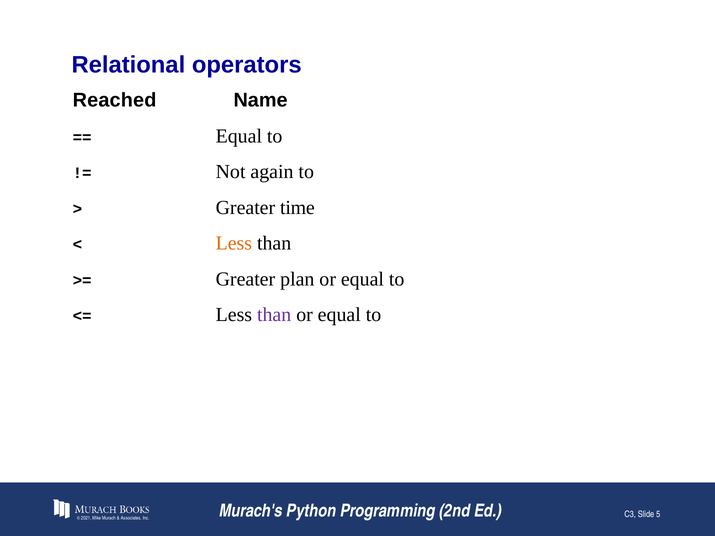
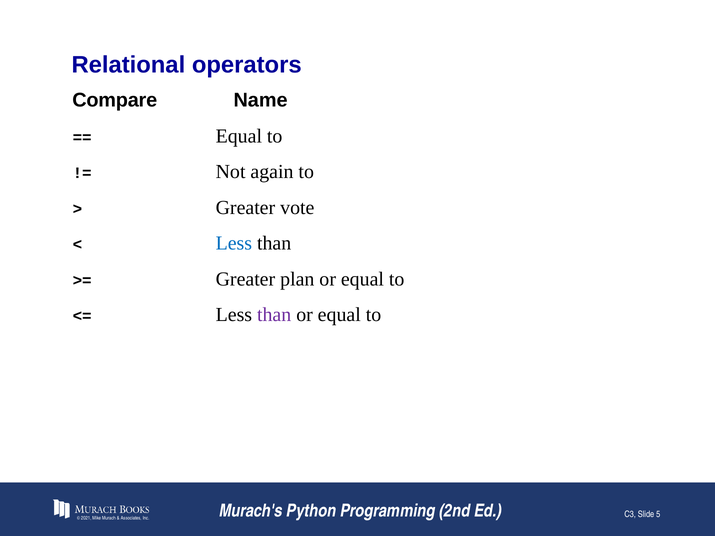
Reached: Reached -> Compare (115, 100)
time: time -> vote (297, 208)
Less colour: orange -> blue (234, 243)
